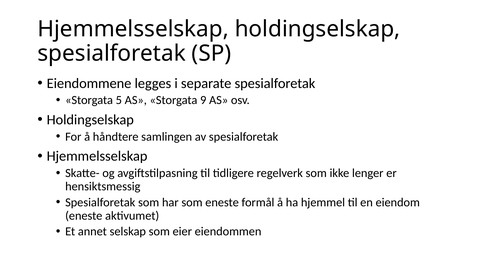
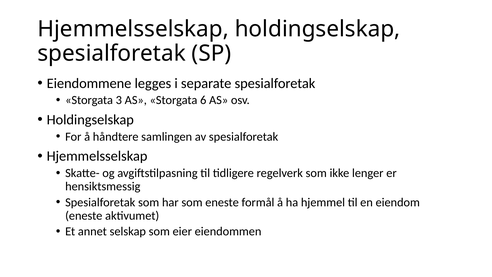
5: 5 -> 3 (119, 100)
9: 9 -> 6 (203, 100)
